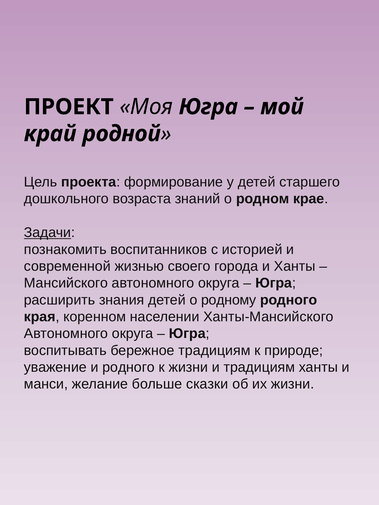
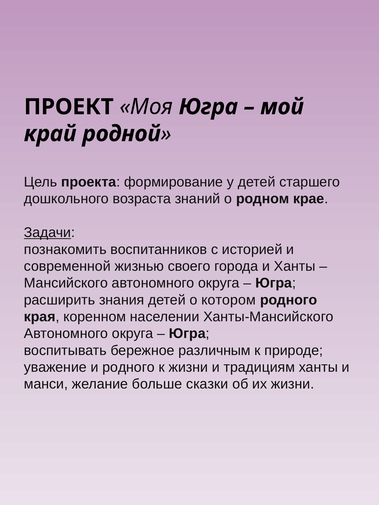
родному: родному -> котором (229, 300)
бережное традициям: традициям -> различным (215, 351)
